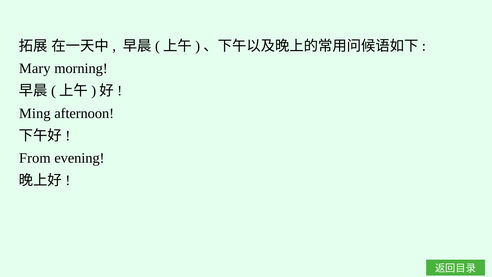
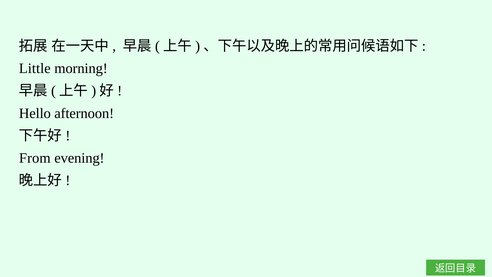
Mary: Mary -> Little (35, 68)
Ming: Ming -> Hello (35, 113)
